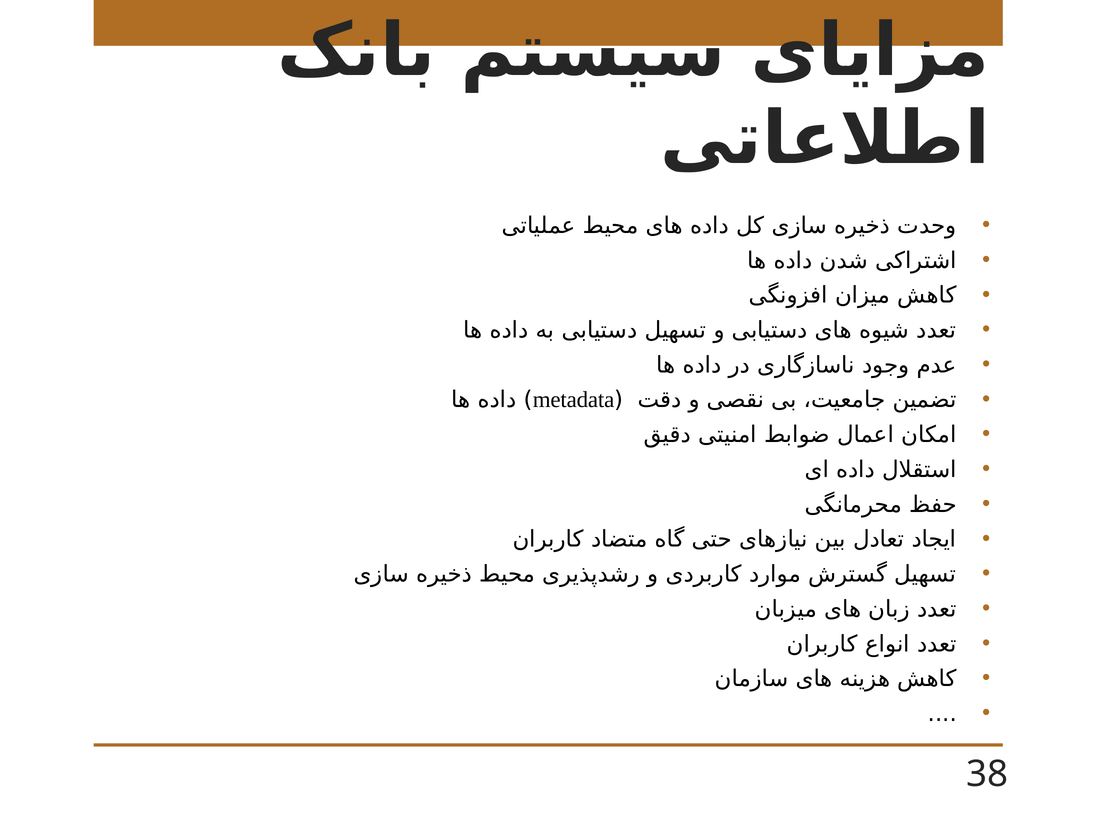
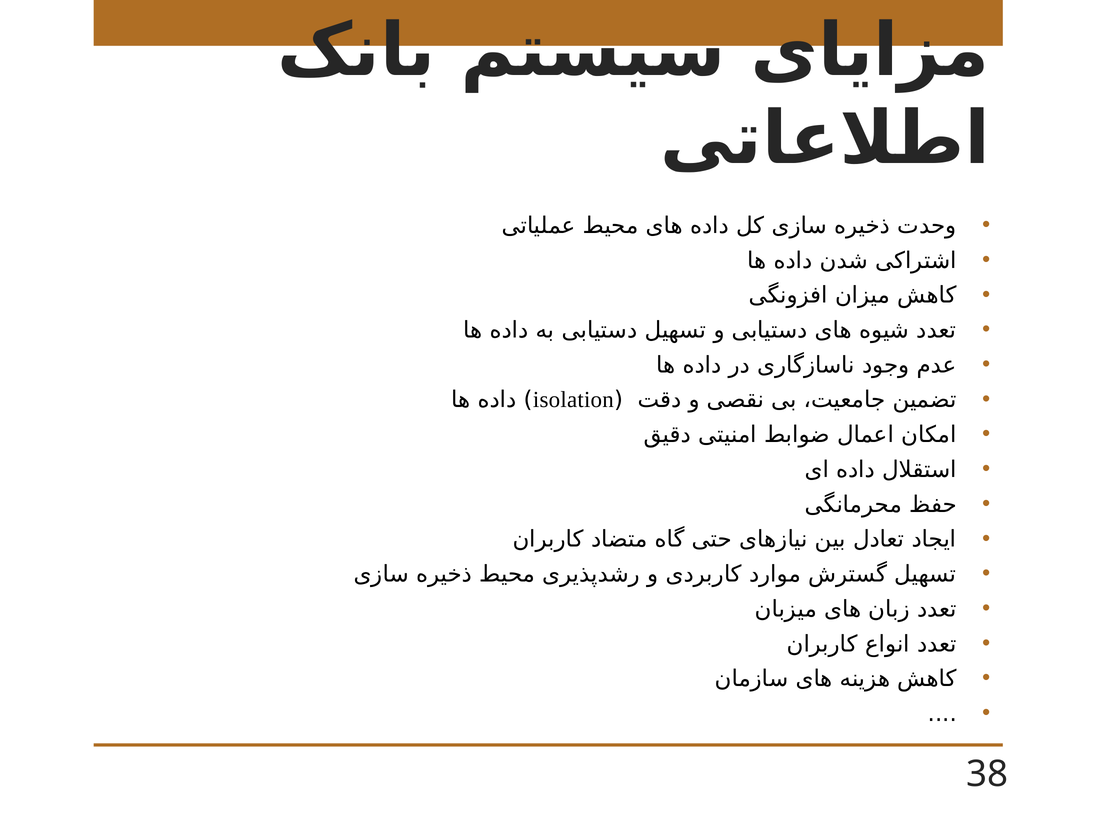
metadata: metadata -> isolation (573, 400)
